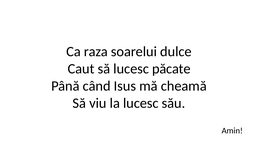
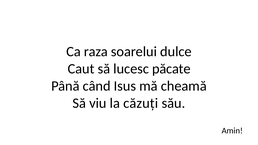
la lucesc: lucesc -> căzuți (141, 103)
